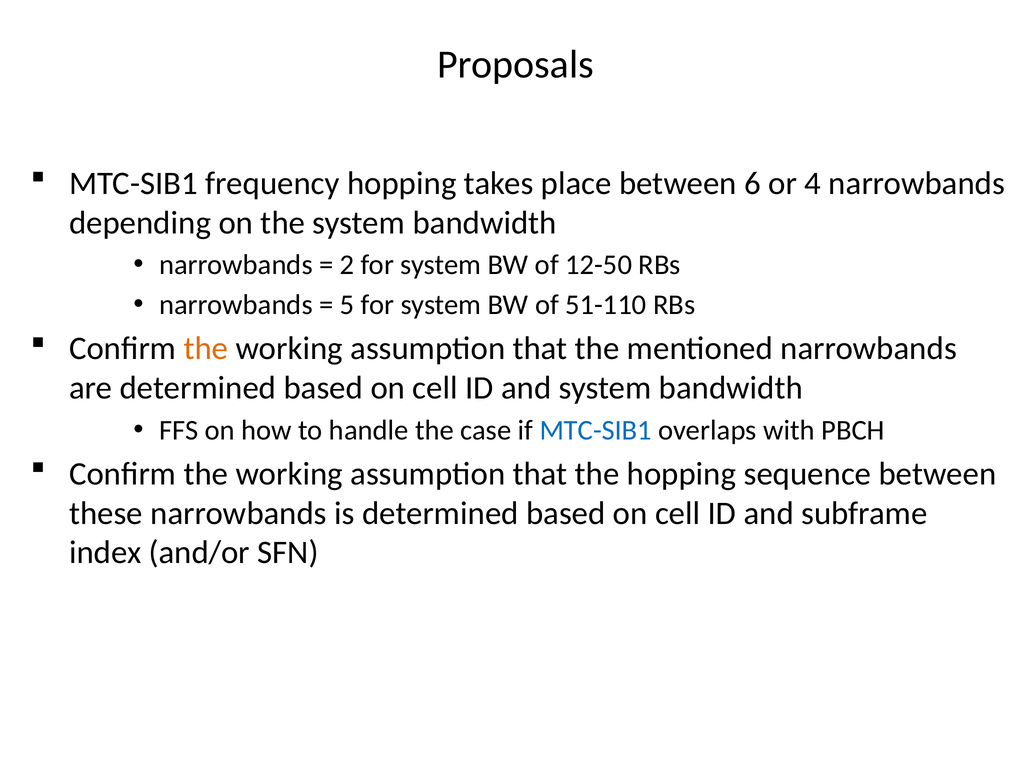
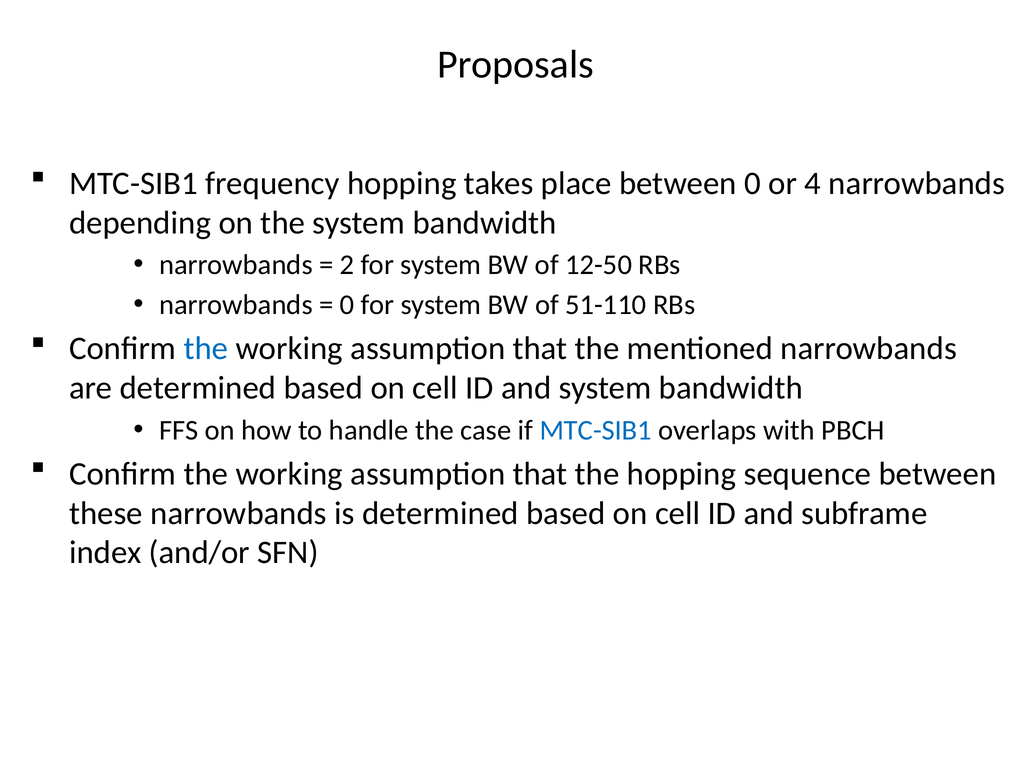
between 6: 6 -> 0 (752, 183)
5: 5 -> 0 (347, 305)
the colour: orange -> blue (206, 349)
